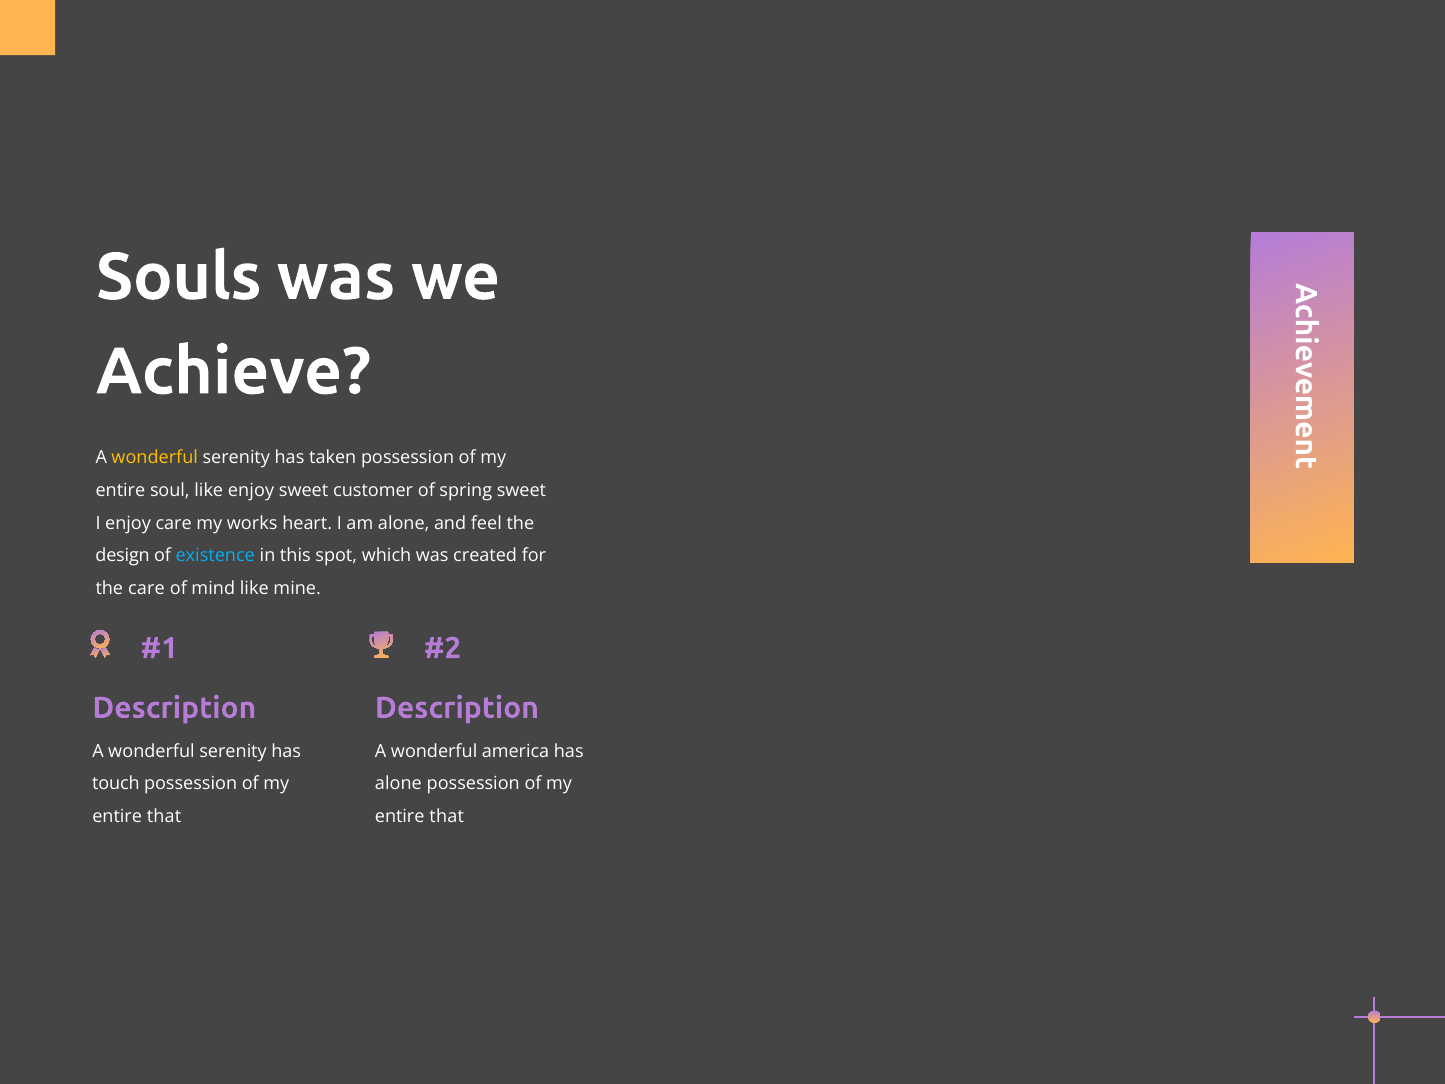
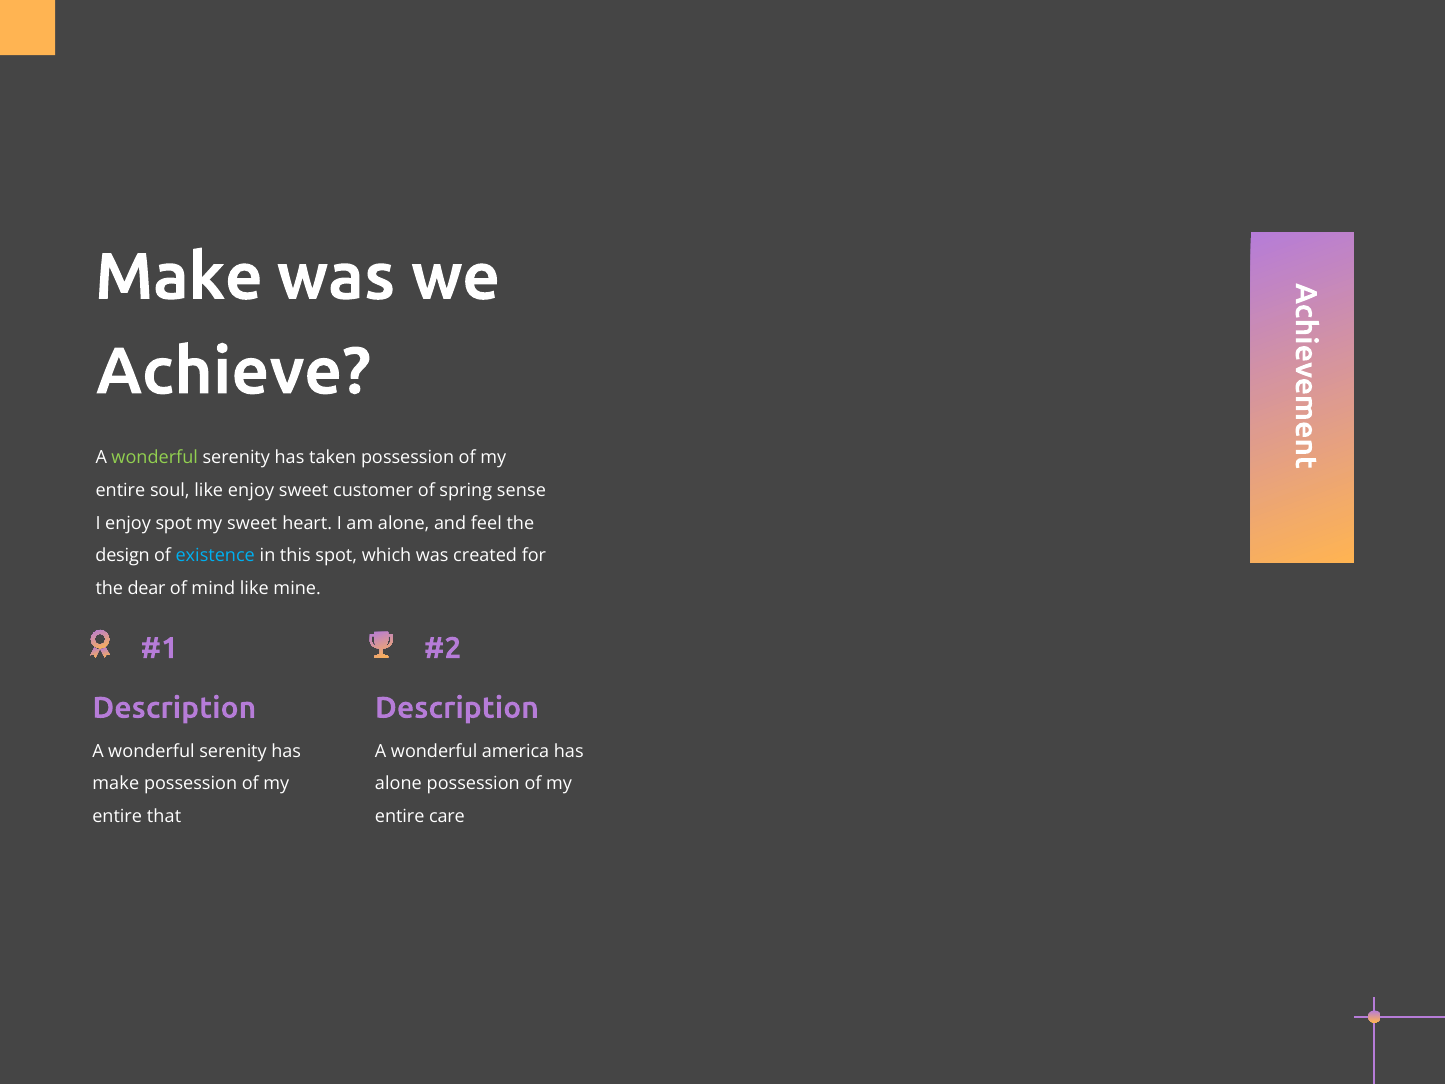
Souls: Souls -> Make (179, 277)
wonderful colour: yellow -> light green (155, 458)
spring sweet: sweet -> sense (521, 490)
enjoy care: care -> spot (174, 523)
my works: works -> sweet (252, 523)
the care: care -> dear (147, 588)
touch: touch -> make (116, 784)
that: that -> care (447, 816)
